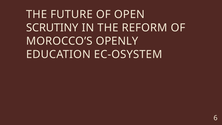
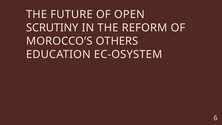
OPENLY: OPENLY -> OTHERS (117, 41)
